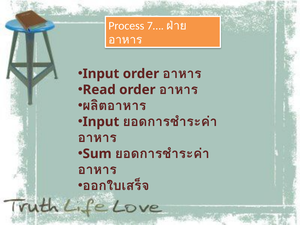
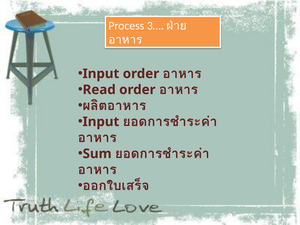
7…: 7… -> 3… (155, 26)
